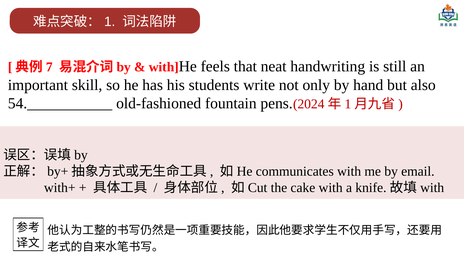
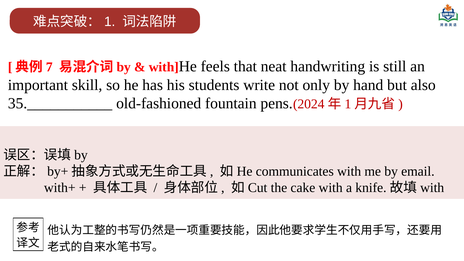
54.___________: 54.___________ -> 35.___________ (60, 104)
